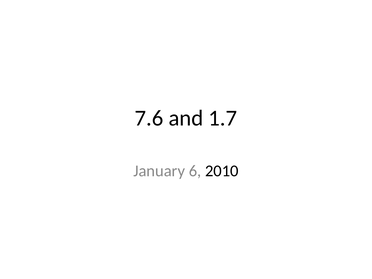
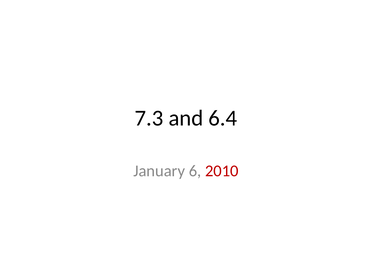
7.6: 7.6 -> 7.3 (149, 118)
1.7: 1.7 -> 6.4 (223, 118)
2010 colour: black -> red (222, 171)
